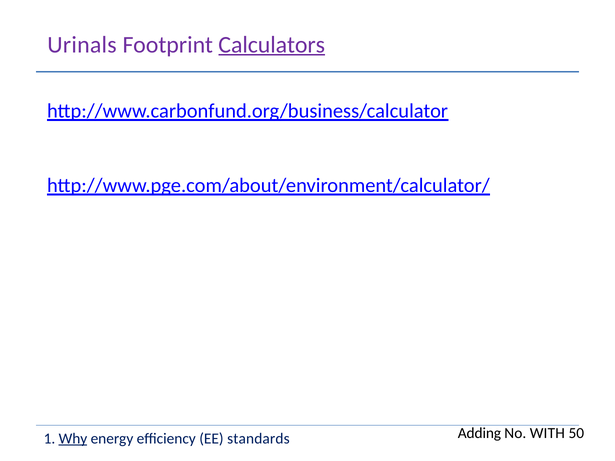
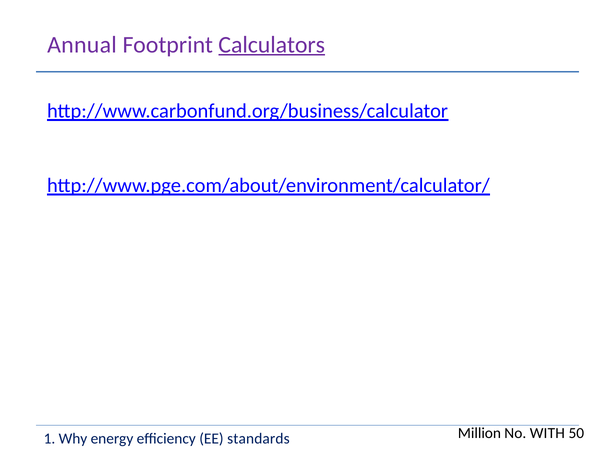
Urinals: Urinals -> Annual (82, 45)
Adding: Adding -> Million (479, 434)
Why underline: present -> none (73, 439)
